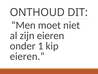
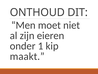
eieren: eieren -> maakt (27, 56)
